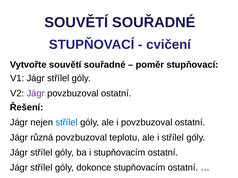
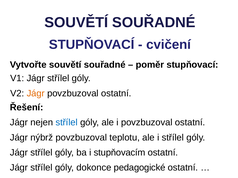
Jágr colour: purple -> orange (36, 94)
různá: různá -> nýbrž (42, 138)
dokonce stupňovacím: stupňovacím -> pedagogické (140, 168)
